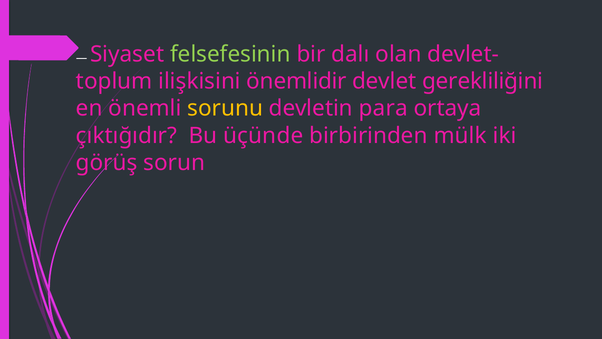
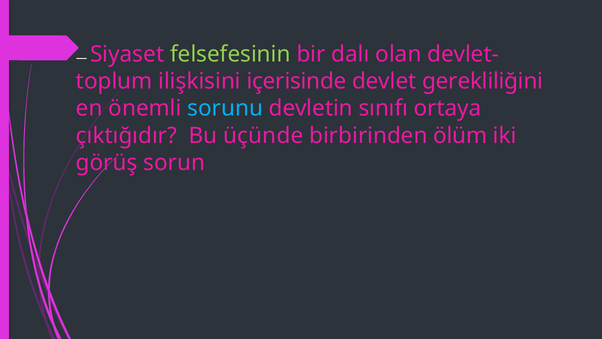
önemlidir: önemlidir -> içerisinde (297, 81)
sorunu colour: yellow -> light blue (225, 108)
para: para -> sınıfı (383, 108)
mülk: mülk -> ölüm (460, 135)
